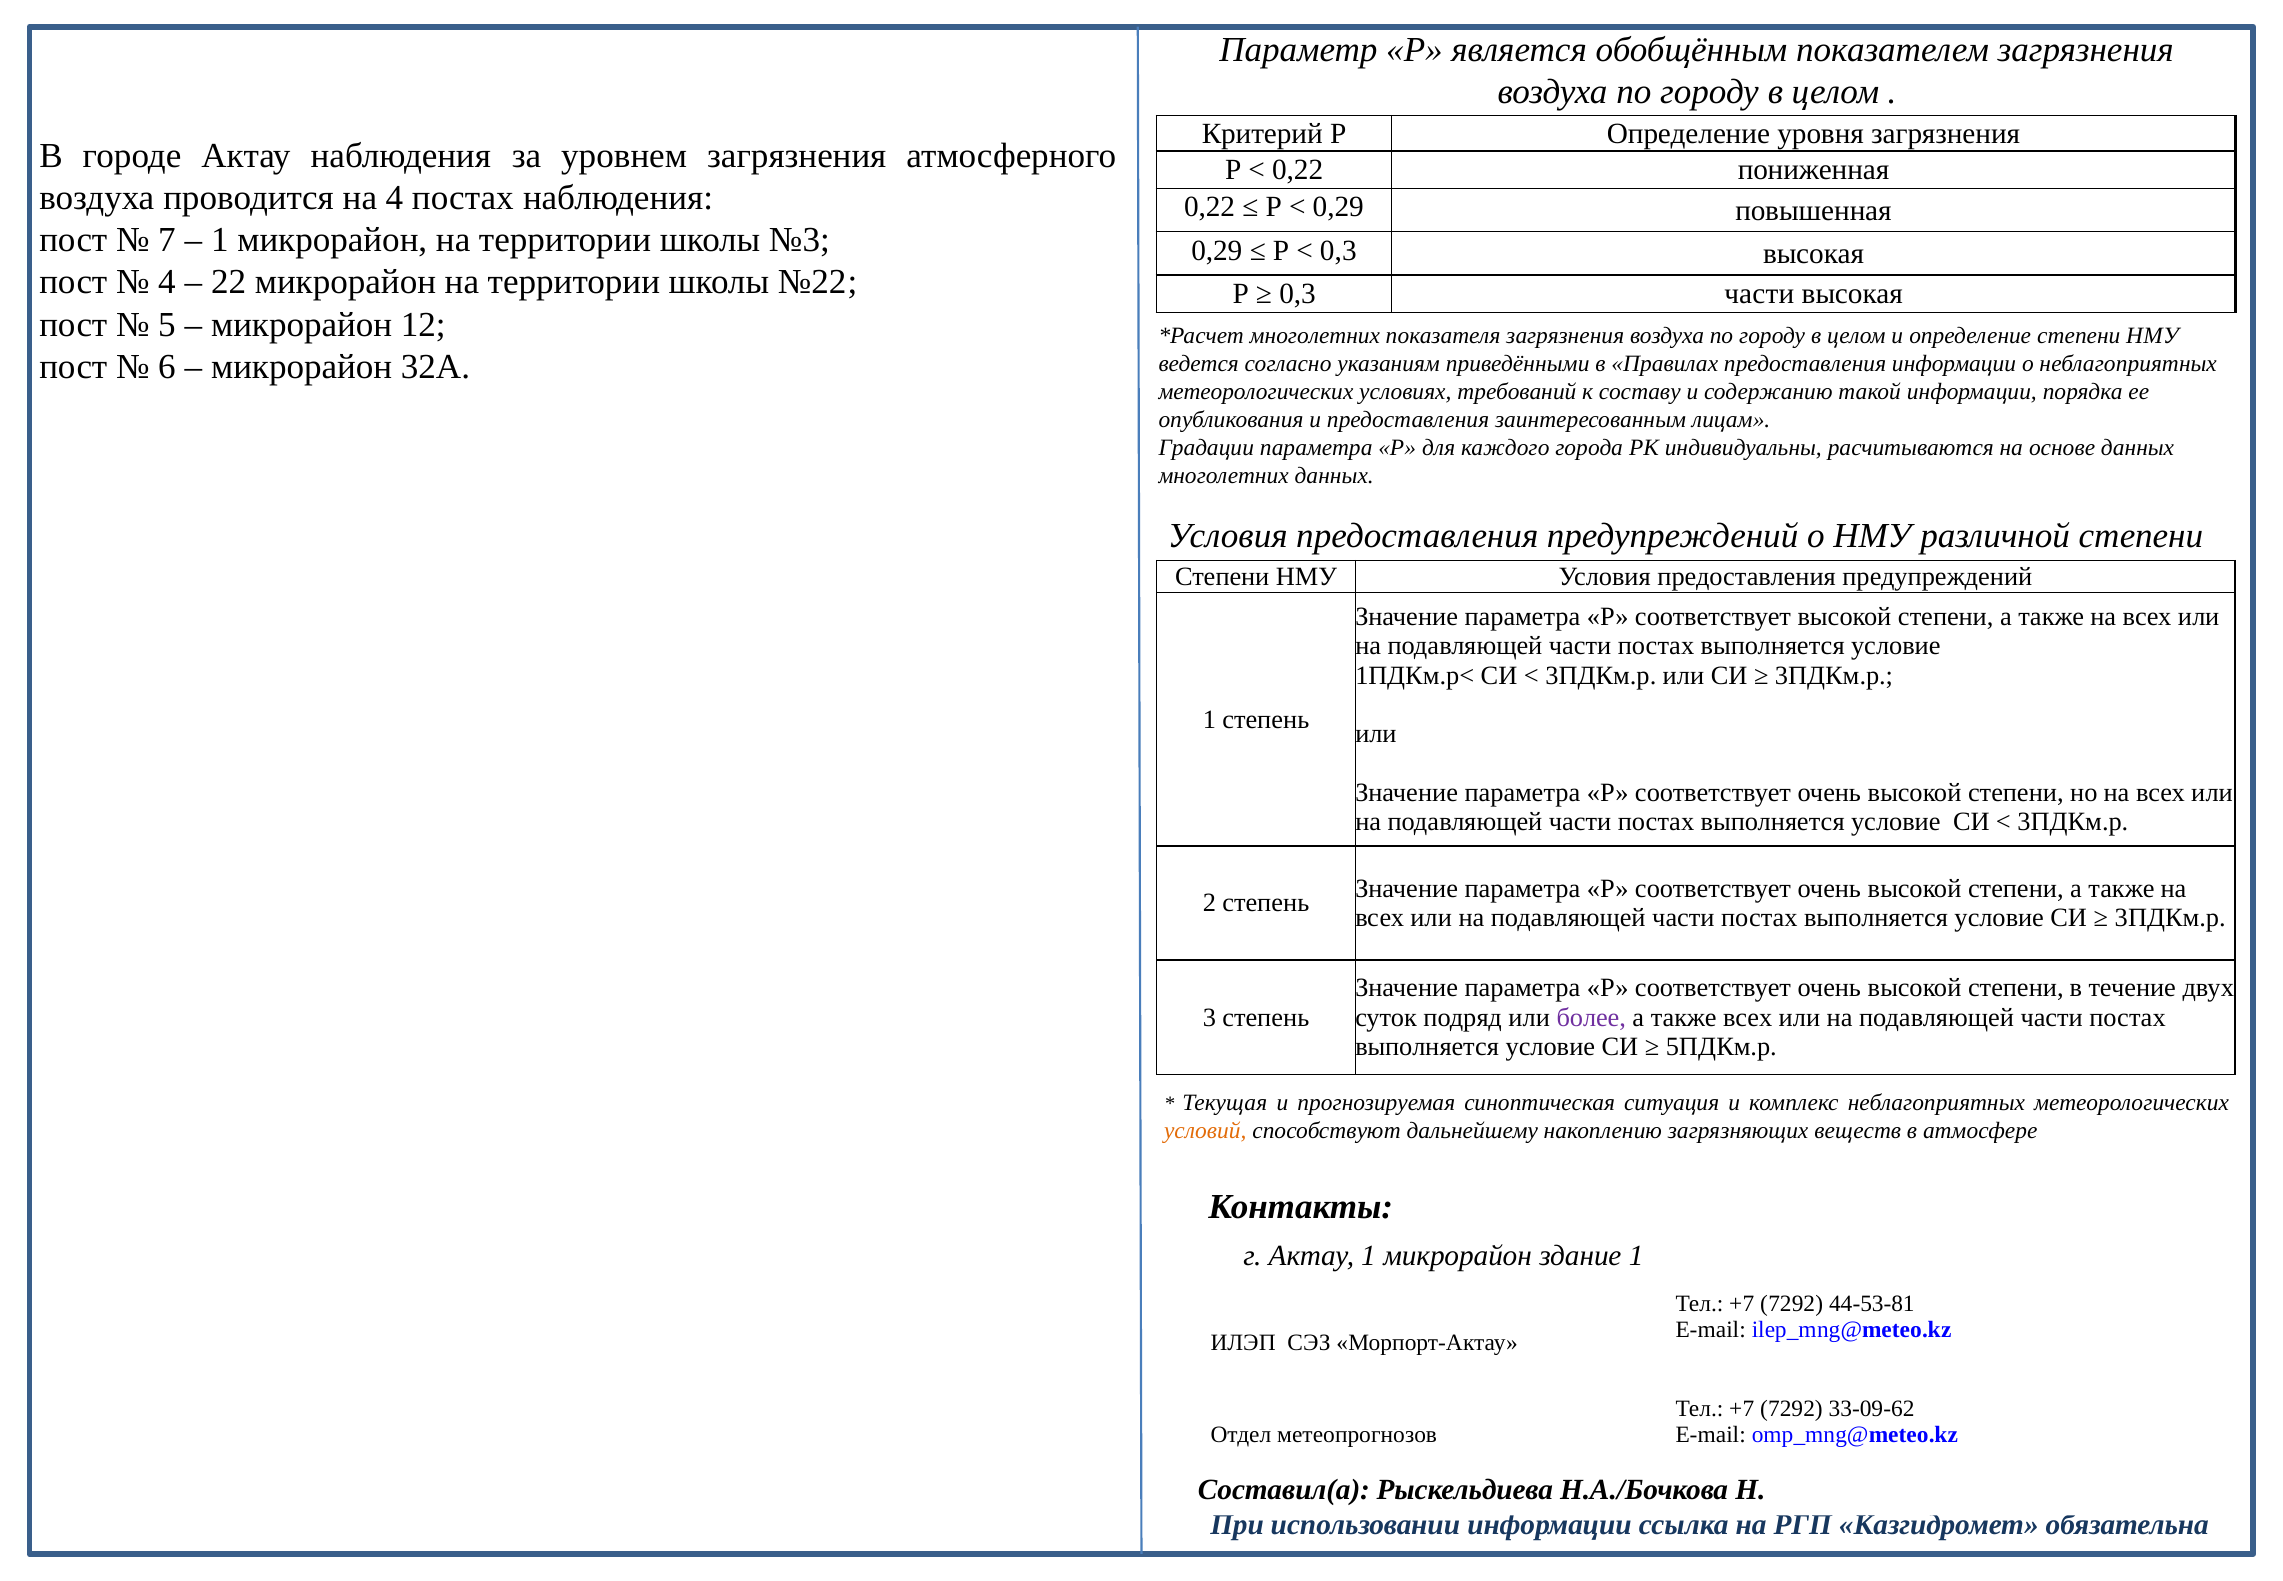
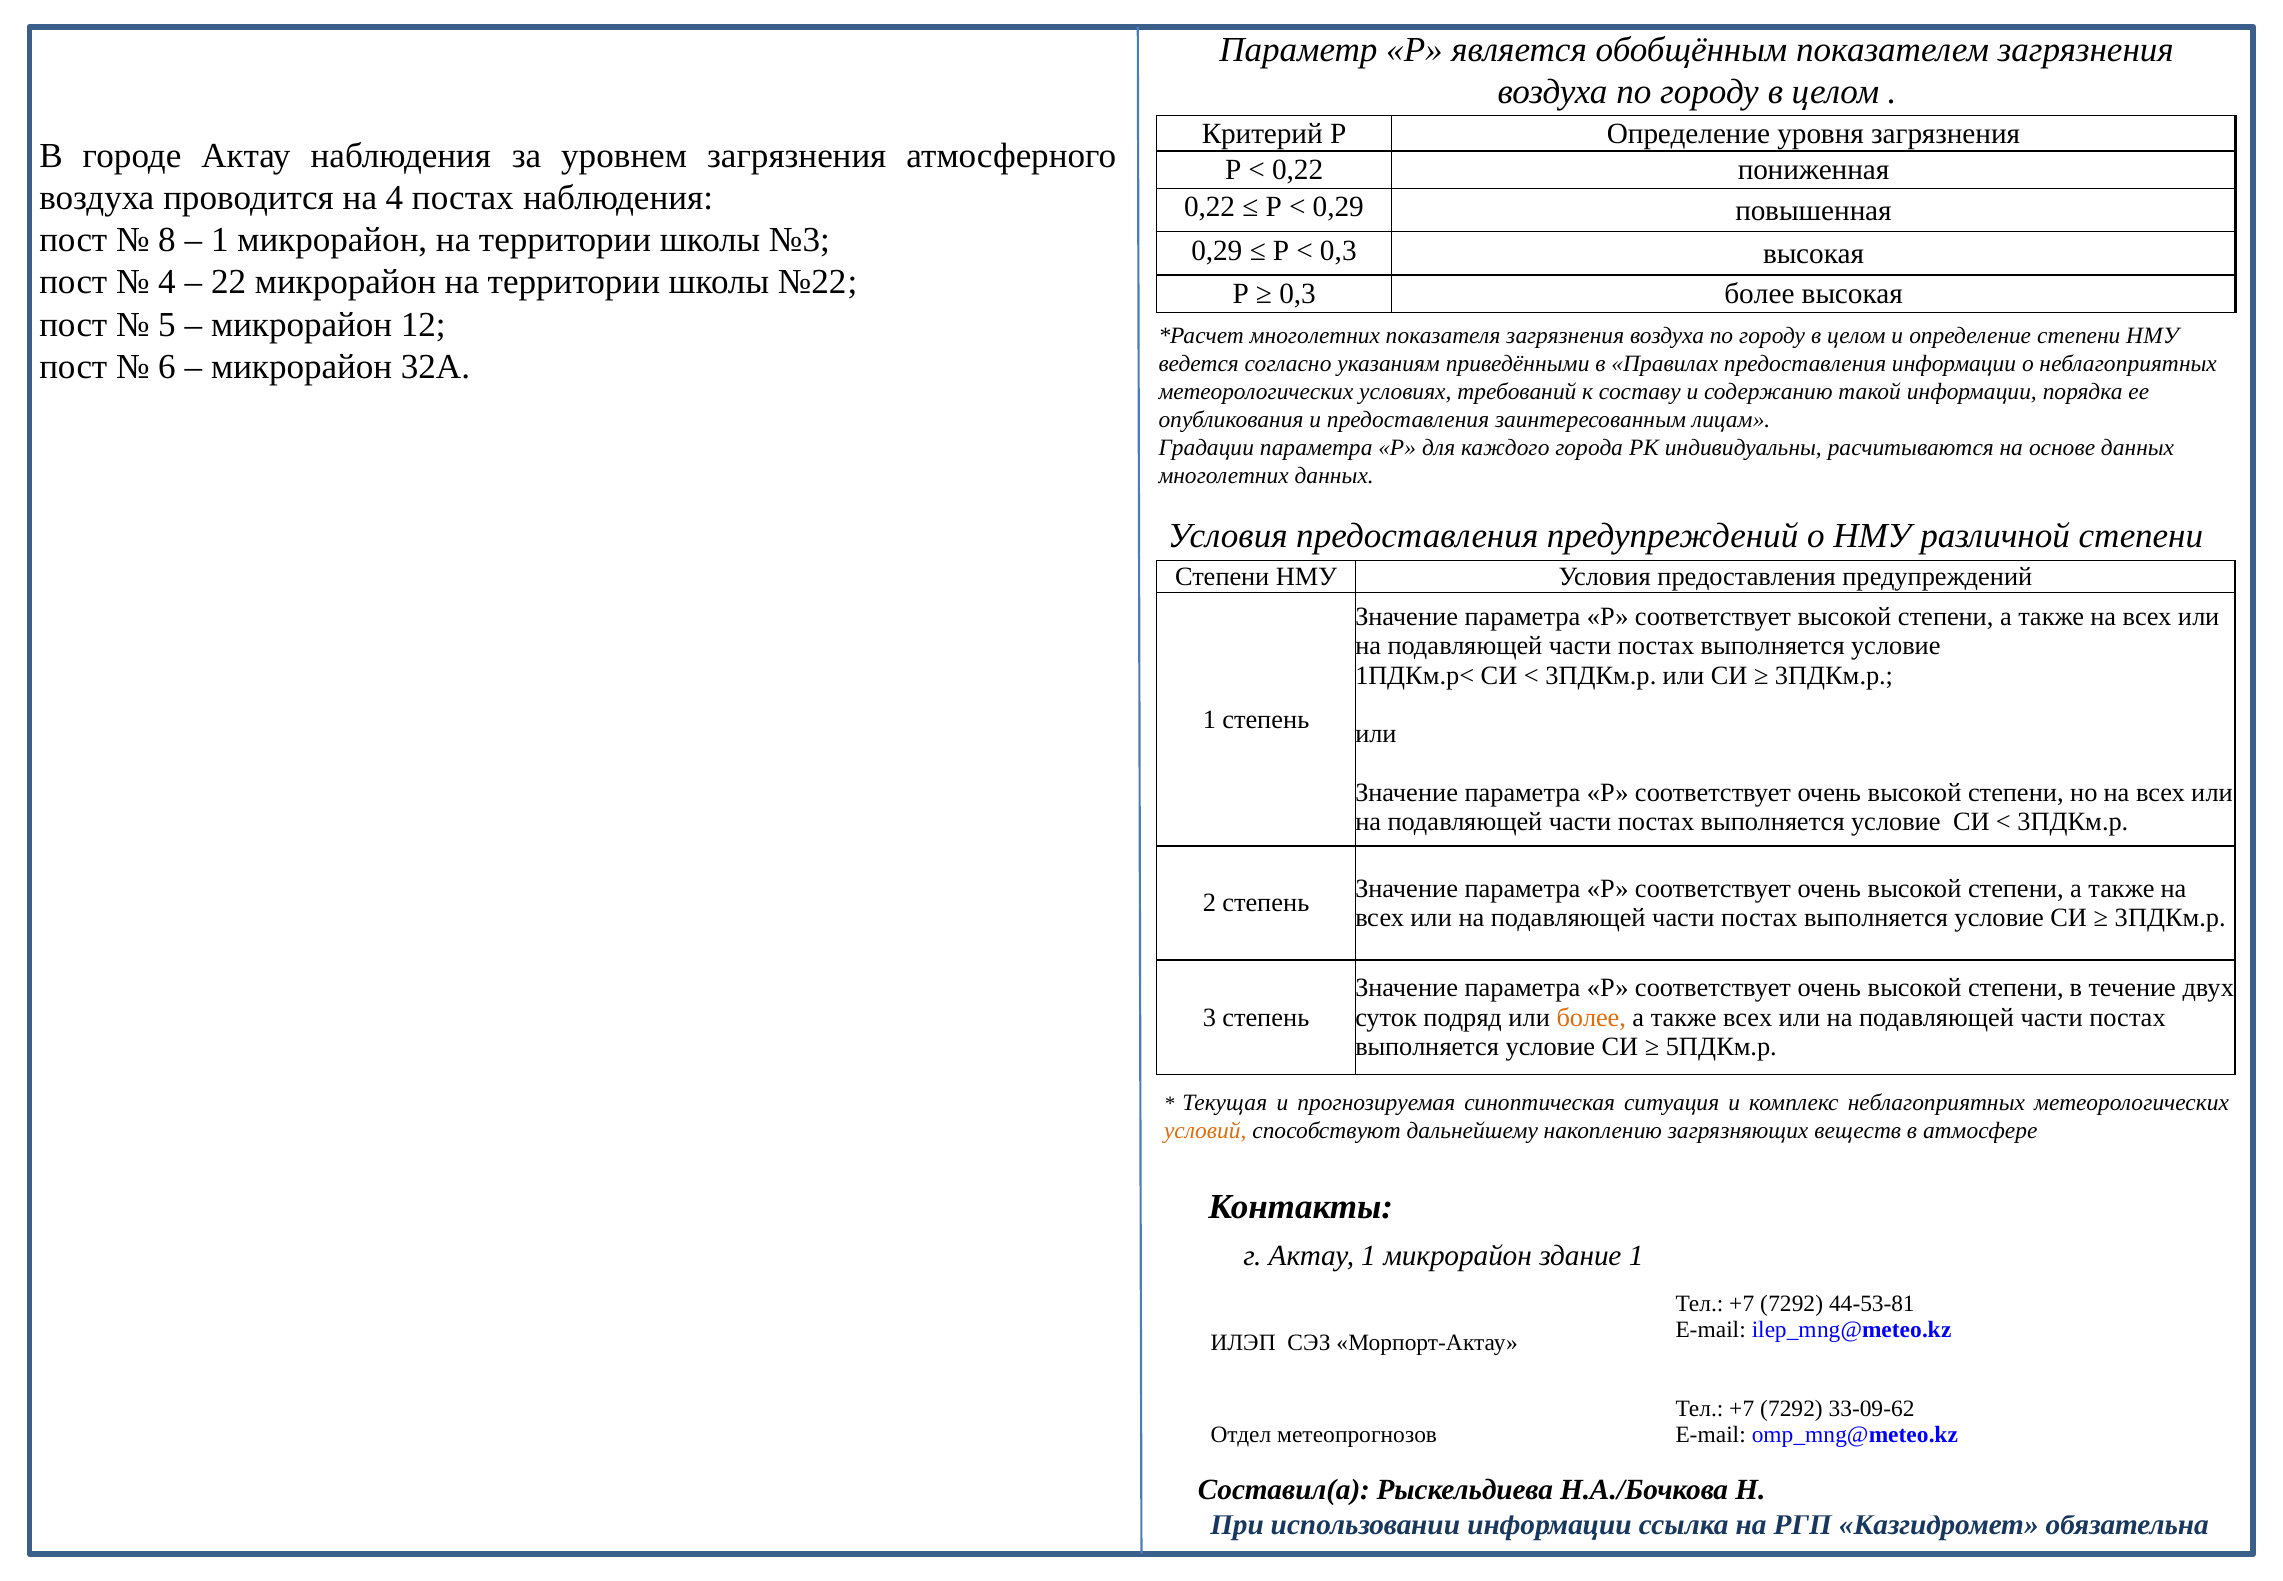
7: 7 -> 8 (167, 240)
0,3 части: части -> более (1759, 294)
более colour: purple -> orange (1591, 1017)
